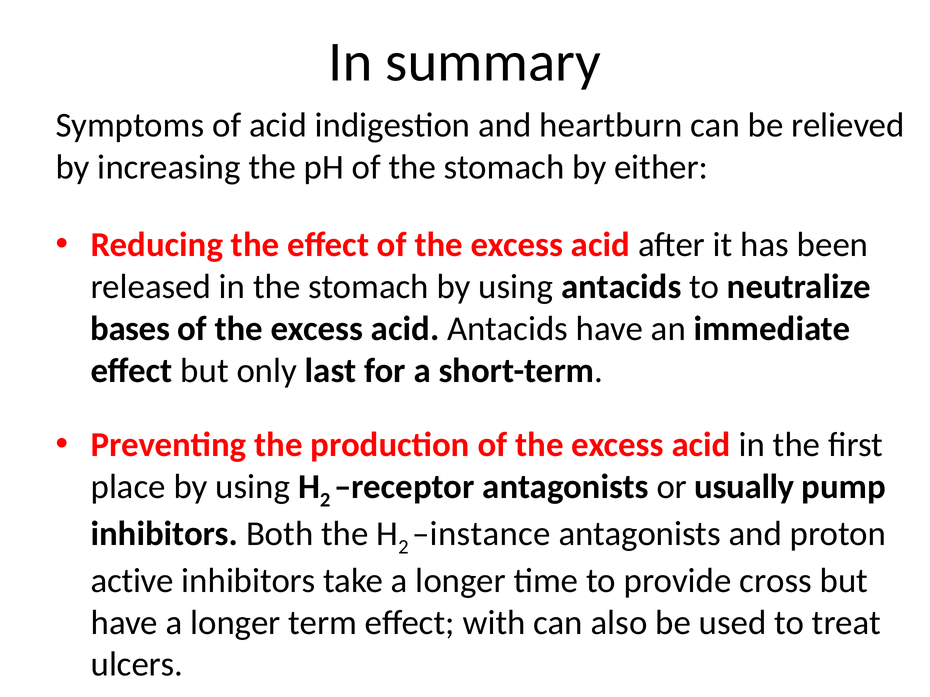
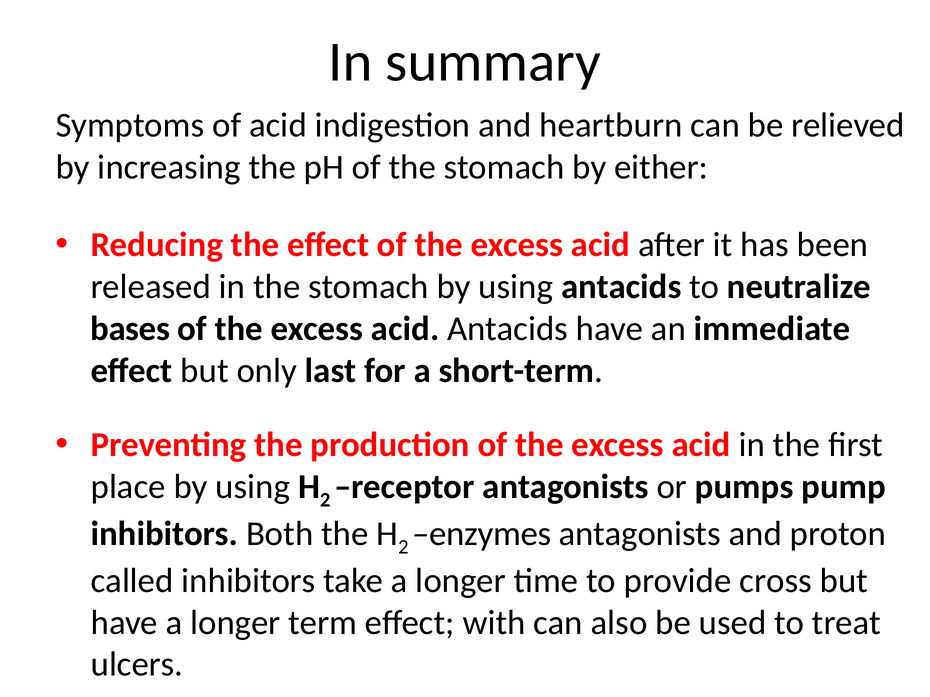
usually: usually -> pumps (744, 487)
instance: instance -> enzymes (482, 534)
active: active -> called (132, 581)
